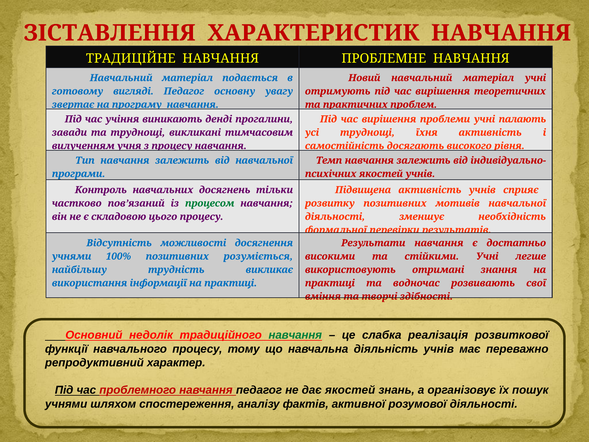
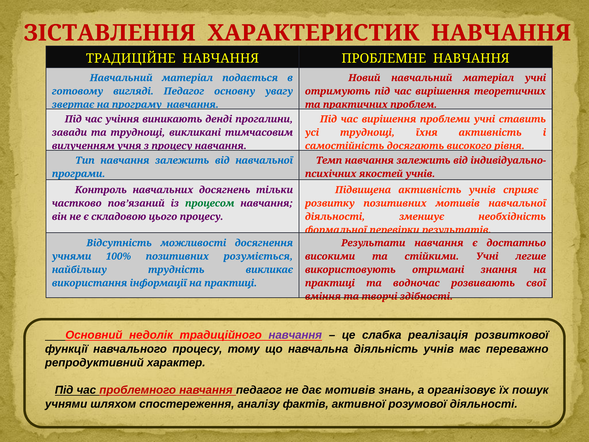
палають: палають -> ставить (522, 119)
навчання colour: green -> purple (295, 335)
дає якостей: якостей -> мотивів (350, 390)
